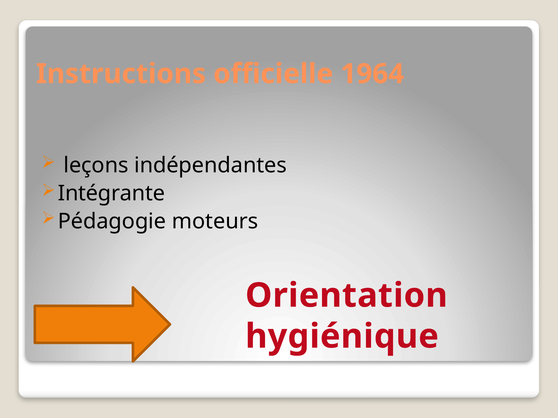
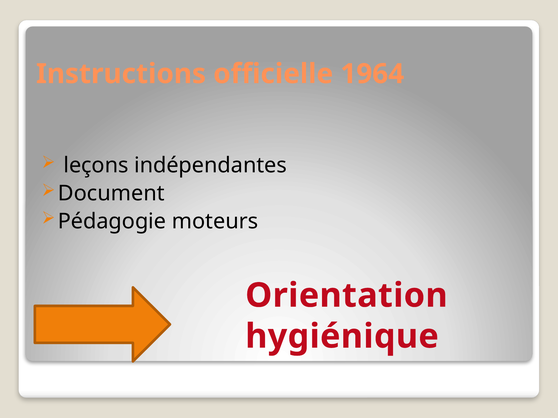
Intégrante: Intégrante -> Document (111, 194)
